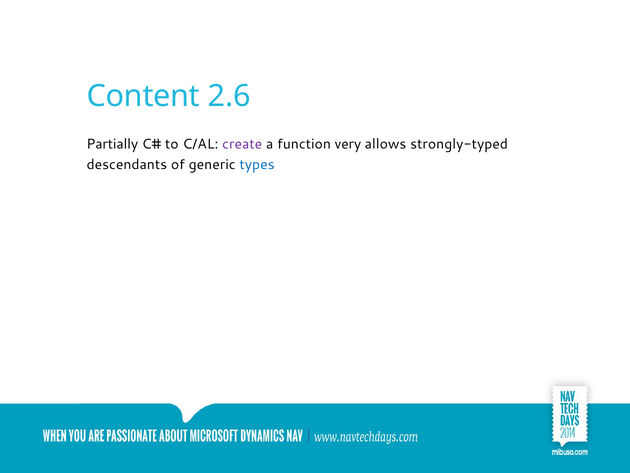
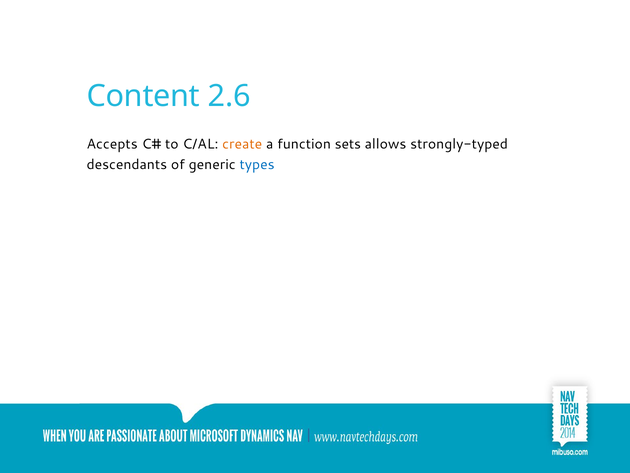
Partially: Partially -> Accepts (112, 144)
create colour: purple -> orange (242, 144)
very: very -> sets (348, 144)
